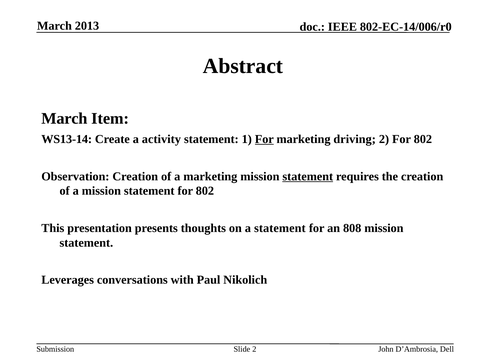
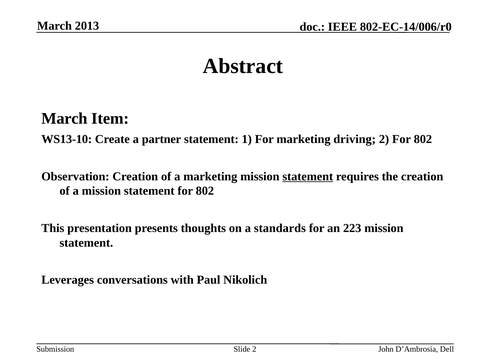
WS13-14: WS13-14 -> WS13-10 (67, 139)
activity: activity -> partner (161, 139)
For underline: present -> none (264, 139)
a statement: statement -> standards (280, 229)
808: 808 -> 223 (352, 229)
